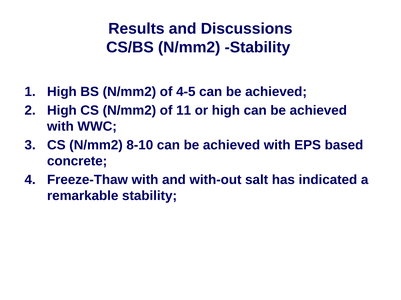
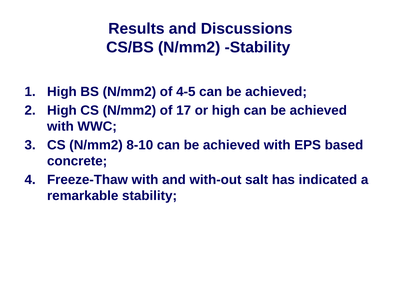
11: 11 -> 17 (184, 111)
